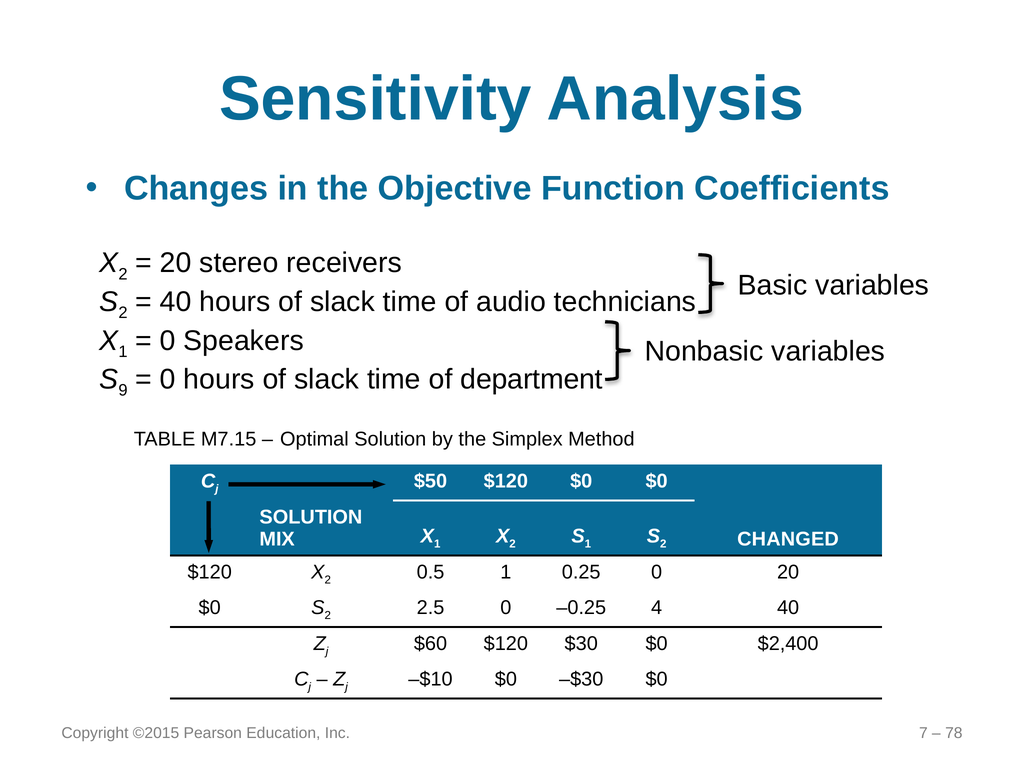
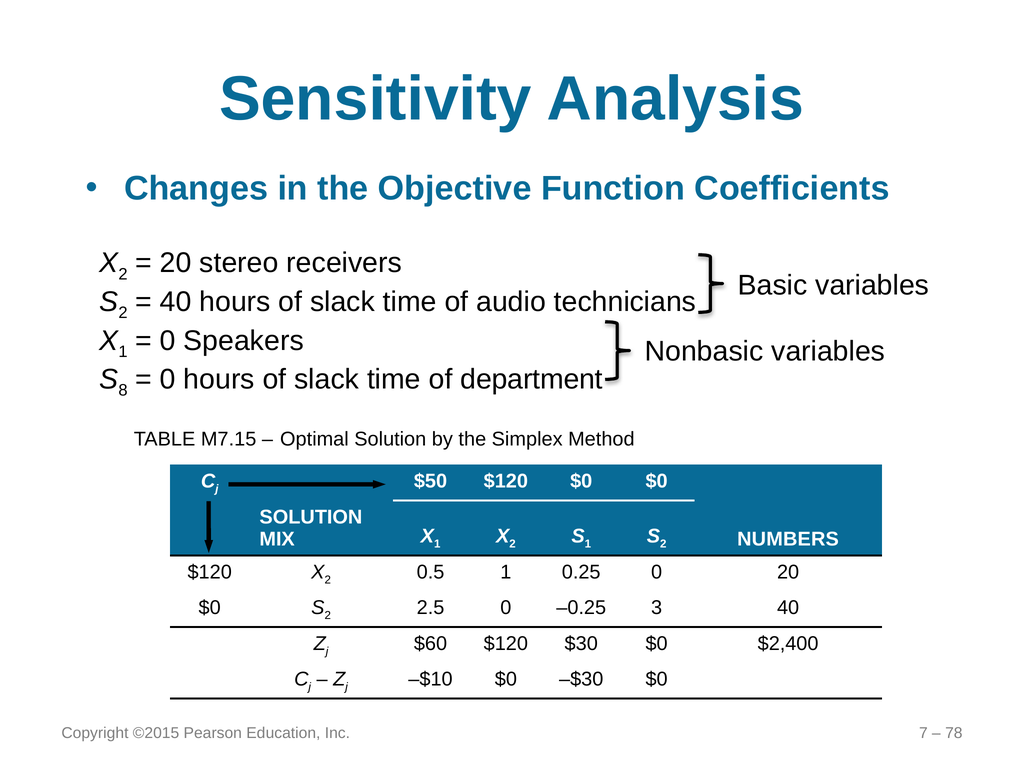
9: 9 -> 8 (123, 391)
CHANGED: CHANGED -> NUMBERS (788, 539)
4: 4 -> 3 (657, 608)
